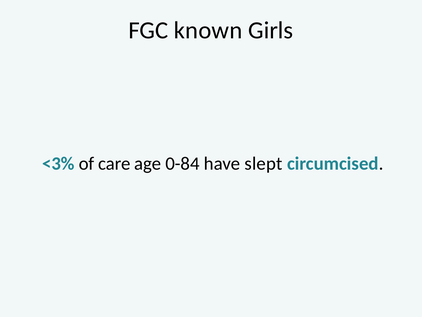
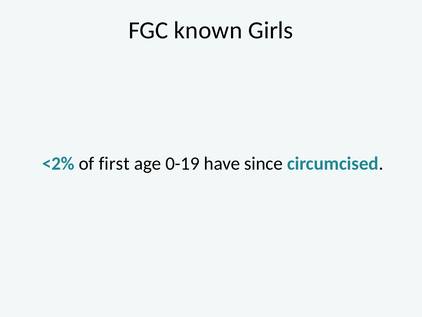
<3%: <3% -> <2% (58, 163)
care: care -> first (114, 163)
0-84: 0-84 -> 0-19 (183, 163)
slept: slept -> since (264, 163)
